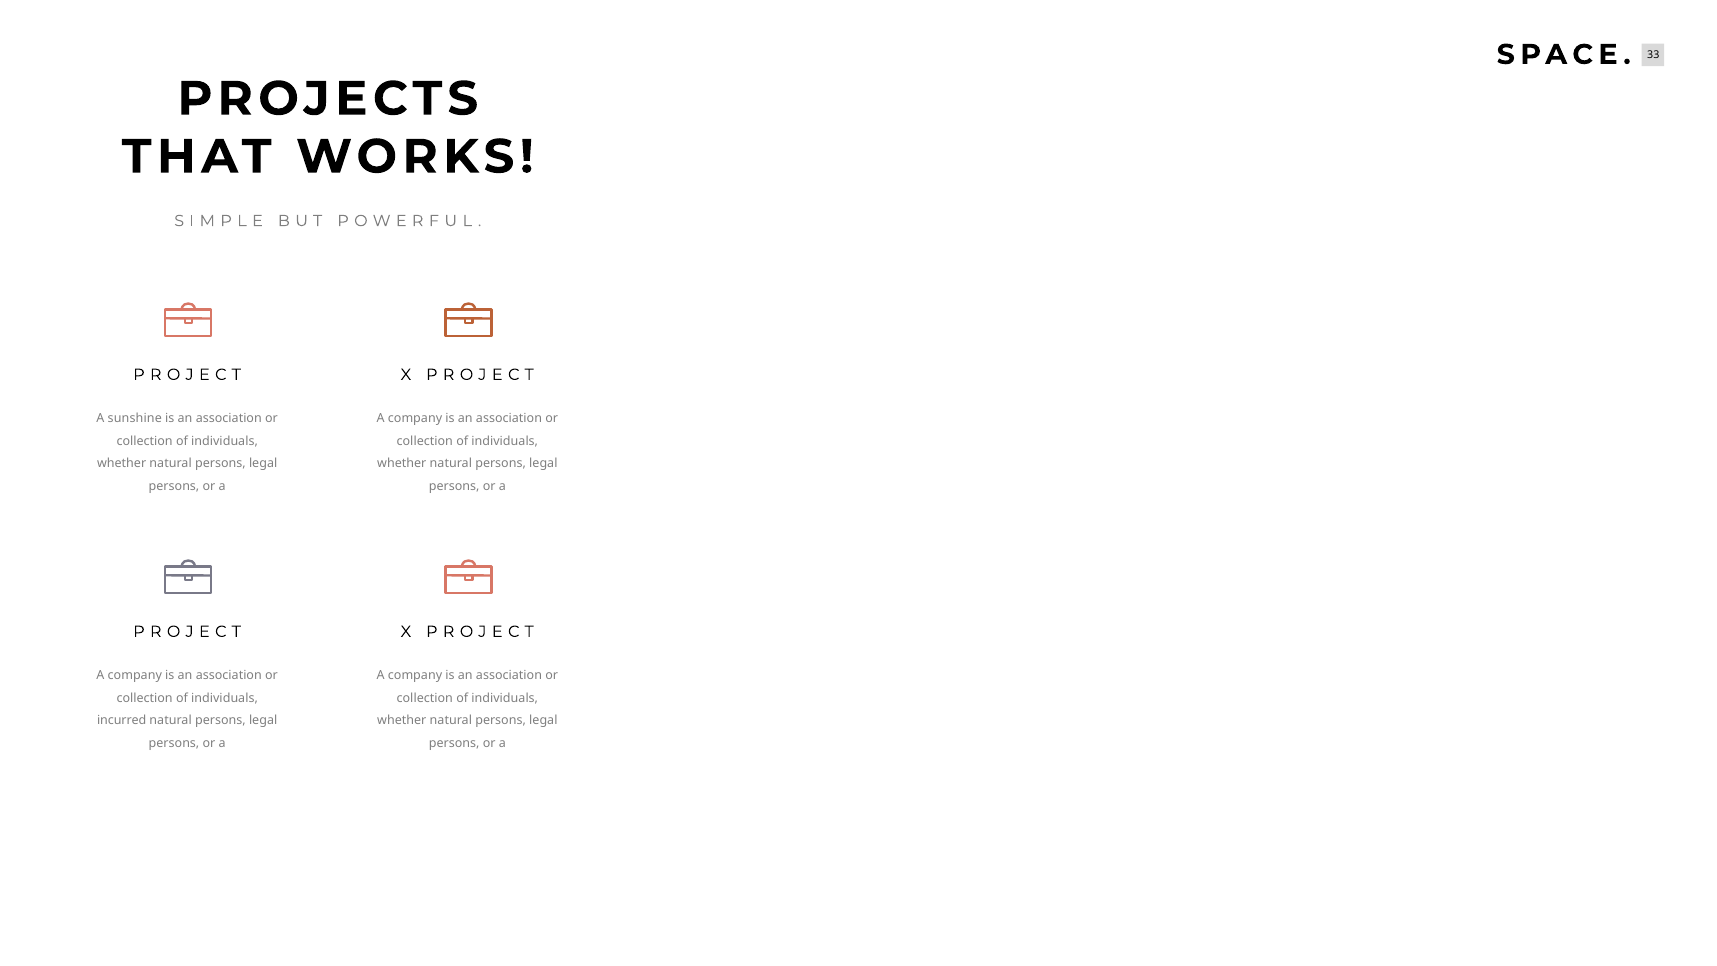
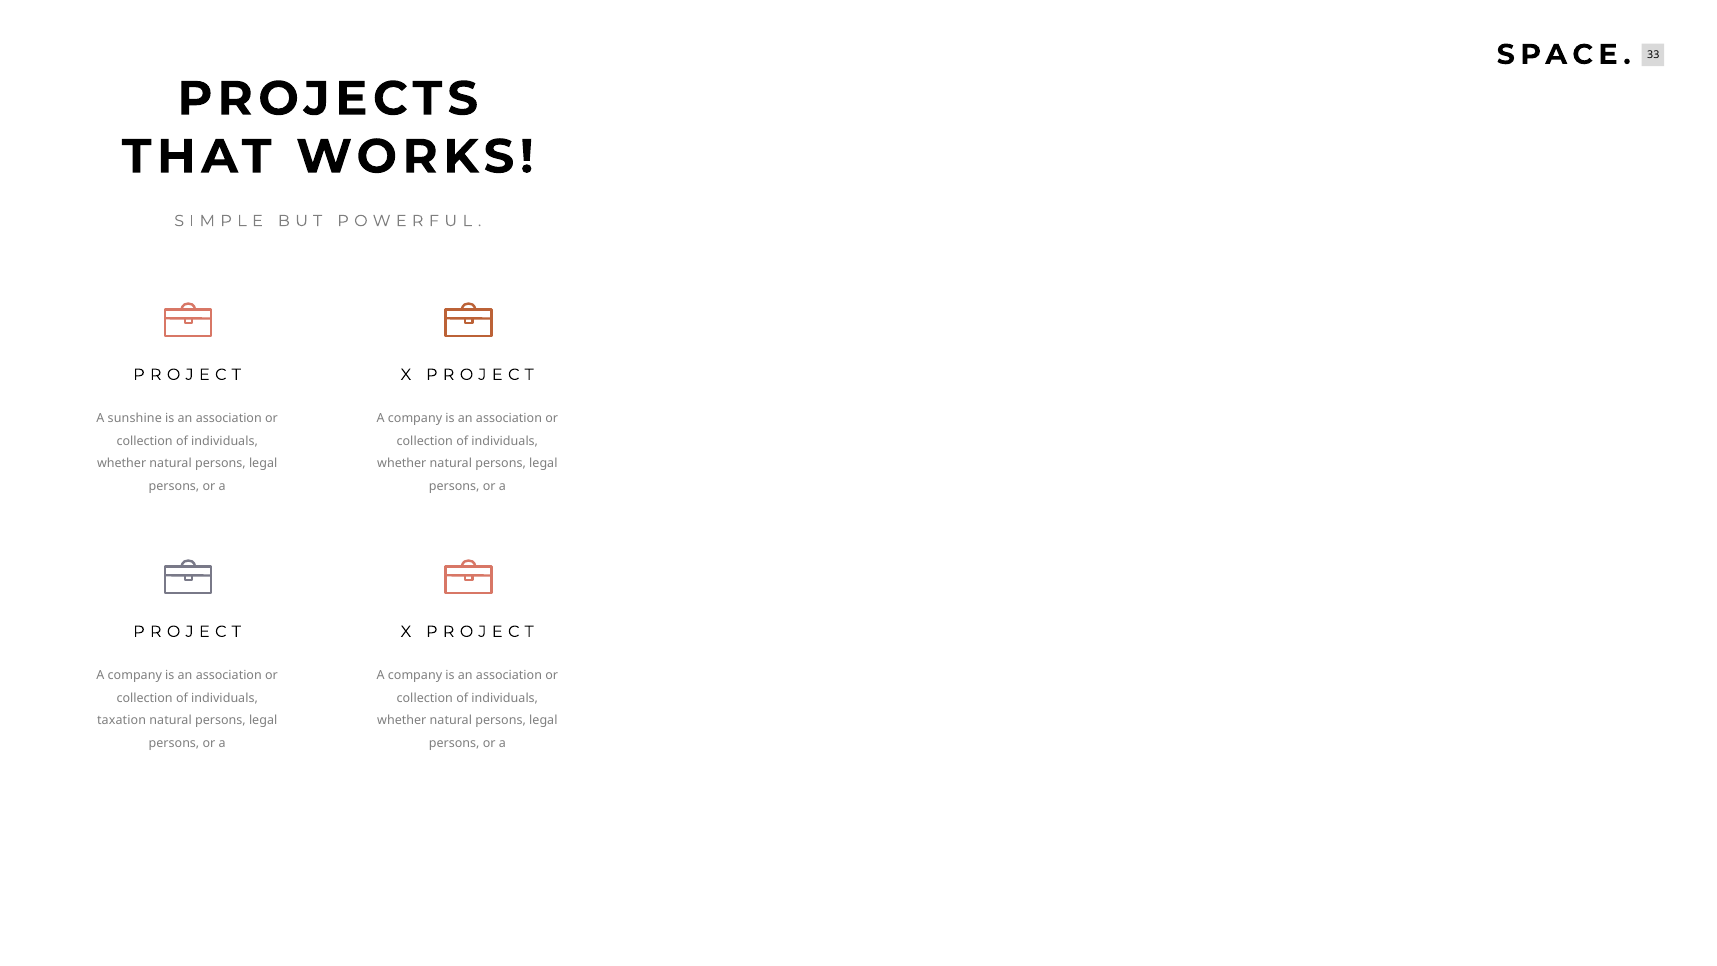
incurred: incurred -> taxation (122, 721)
